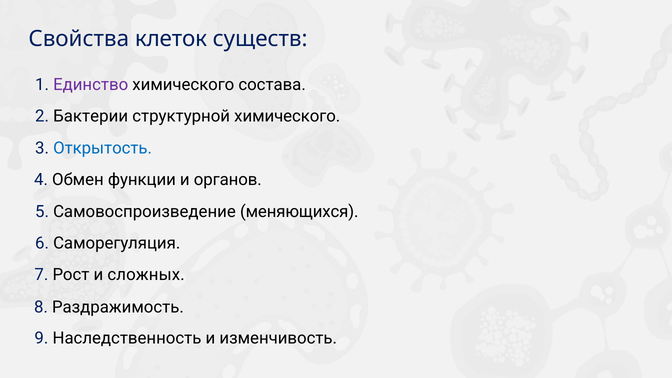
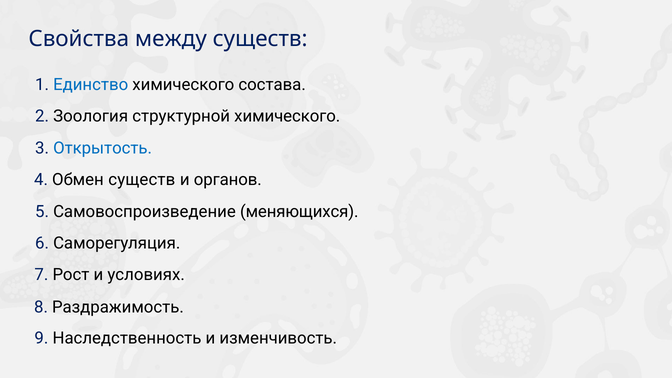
клеток: клеток -> между (171, 39)
Единство colour: purple -> blue (91, 84)
Бактерии: Бактерии -> Зоология (91, 116)
Обмен функции: функции -> существ (142, 180)
сложных: сложных -> условиях (146, 275)
